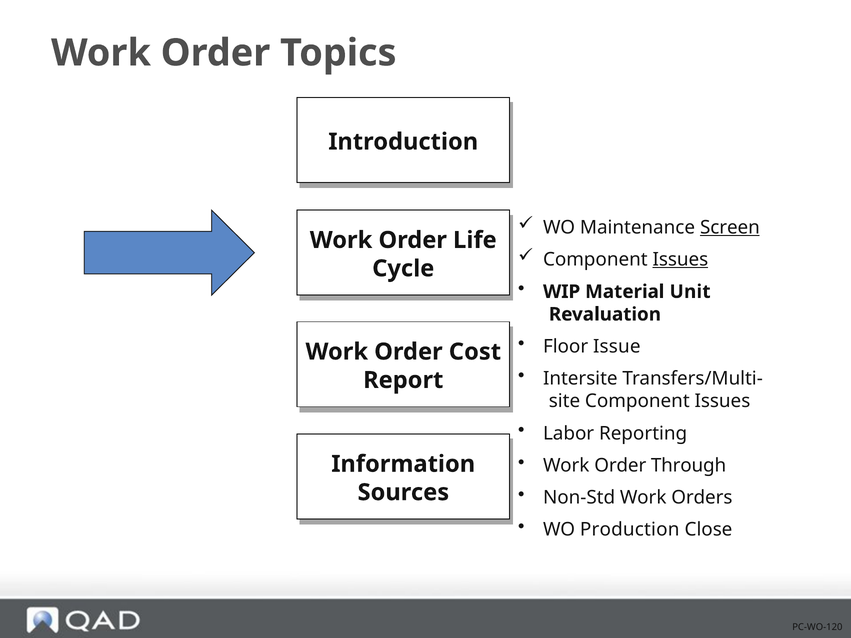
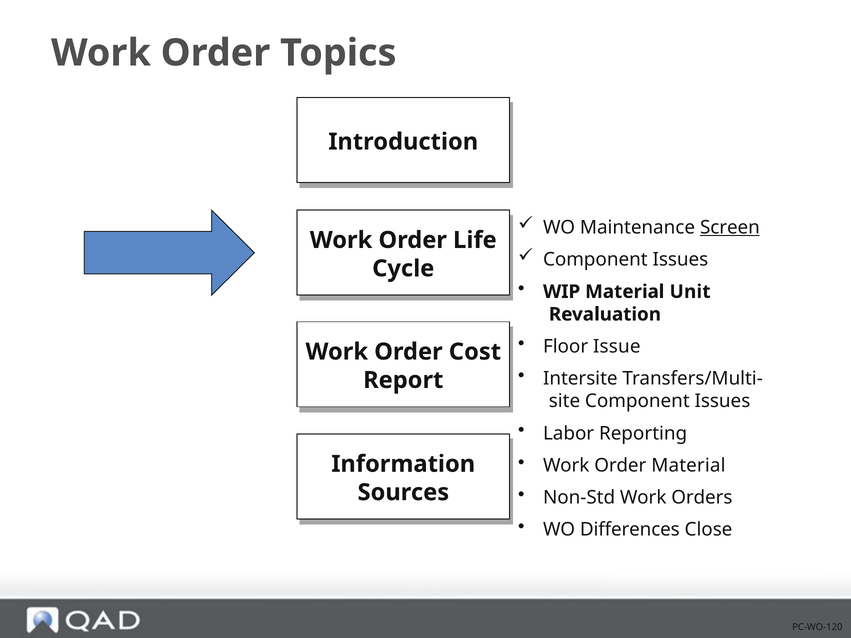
Issues underline: present -> none (680, 260)
Order Through: Through -> Material (688, 466)
Production: Production -> Differences (630, 530)
